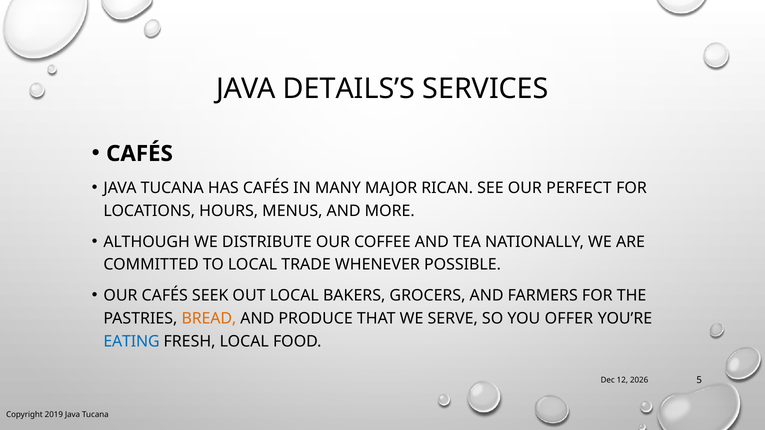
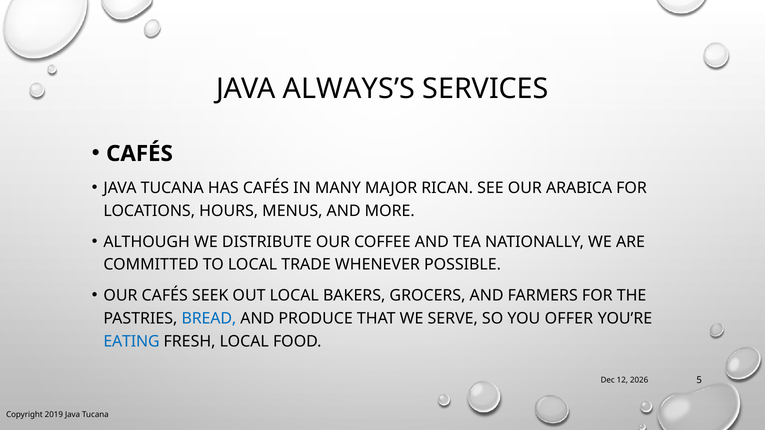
DETAILS’S: DETAILS’S -> ALWAYS’S (349, 89)
PERFECT: PERFECT -> ARABICA (579, 188)
BREAD colour: orange -> blue (209, 319)
